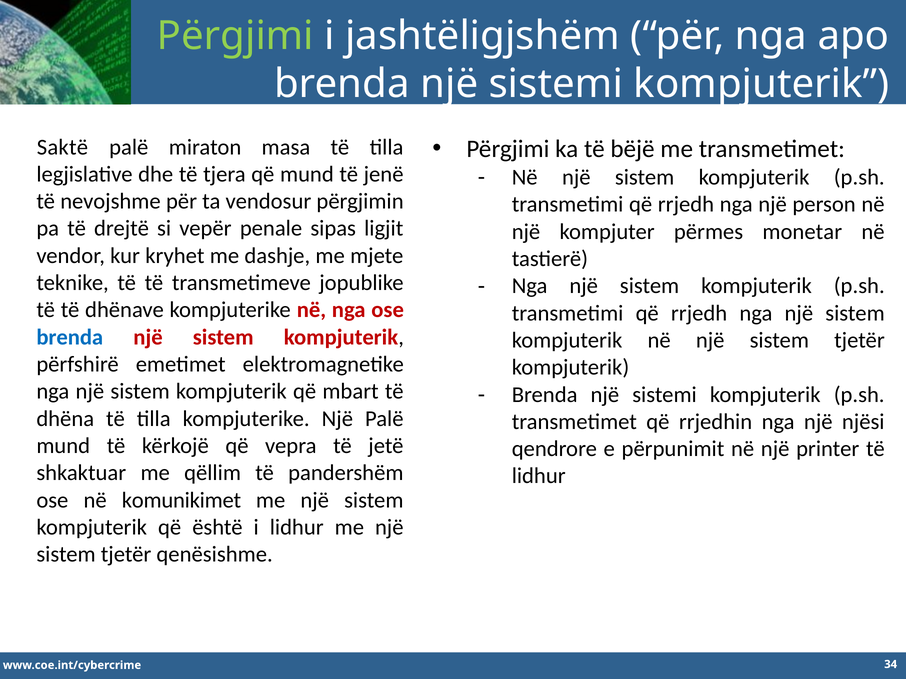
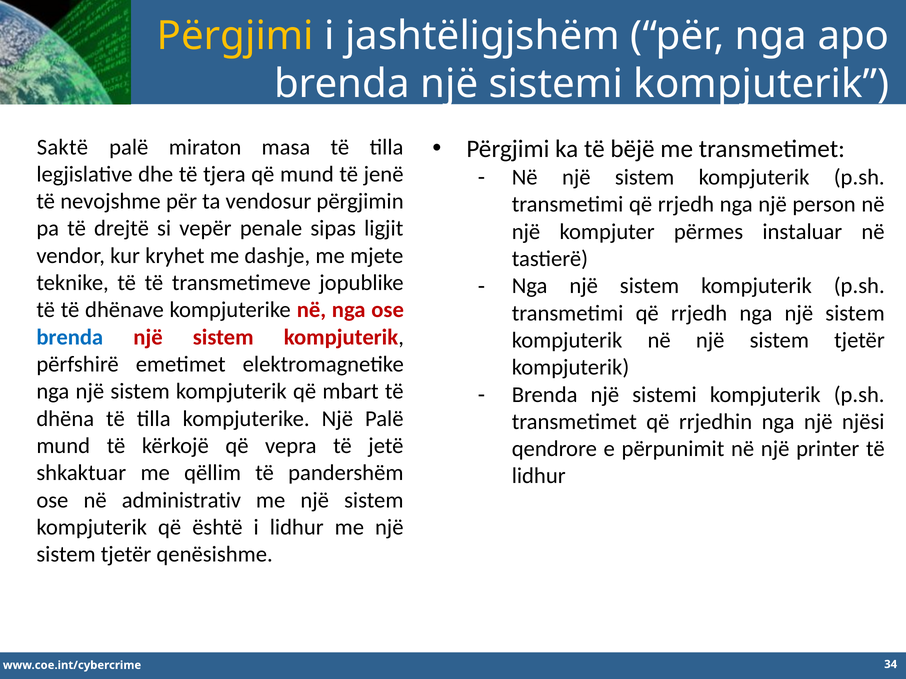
Përgjimi colour: light green -> yellow (235, 36)
monetar: monetar -> instaluar (802, 232)
komunikimet: komunikimet -> administrativ (181, 500)
